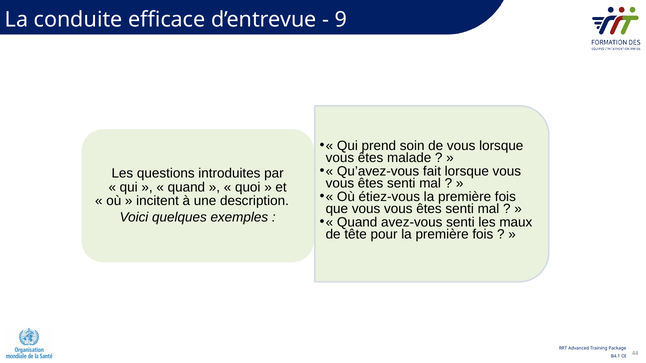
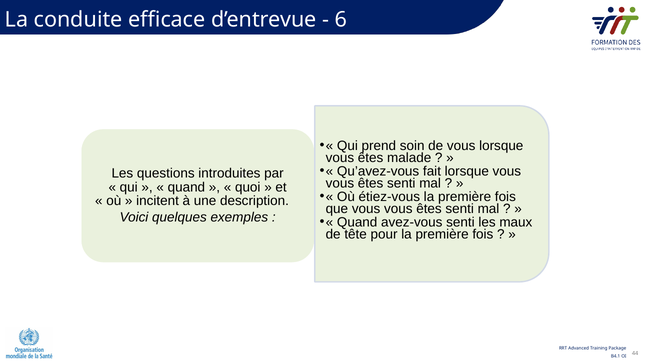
9: 9 -> 6 (341, 20)
